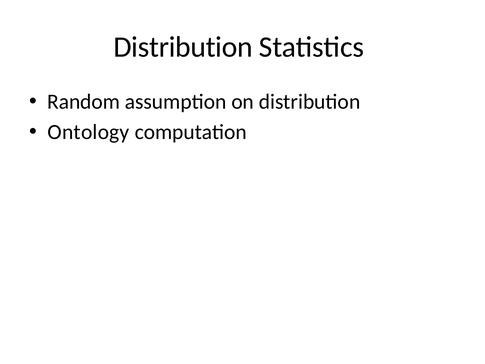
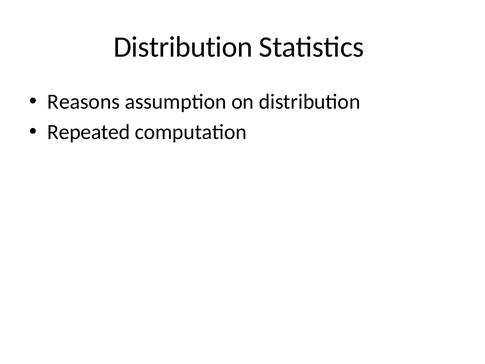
Random: Random -> Reasons (84, 102)
Ontology: Ontology -> Repeated (89, 132)
